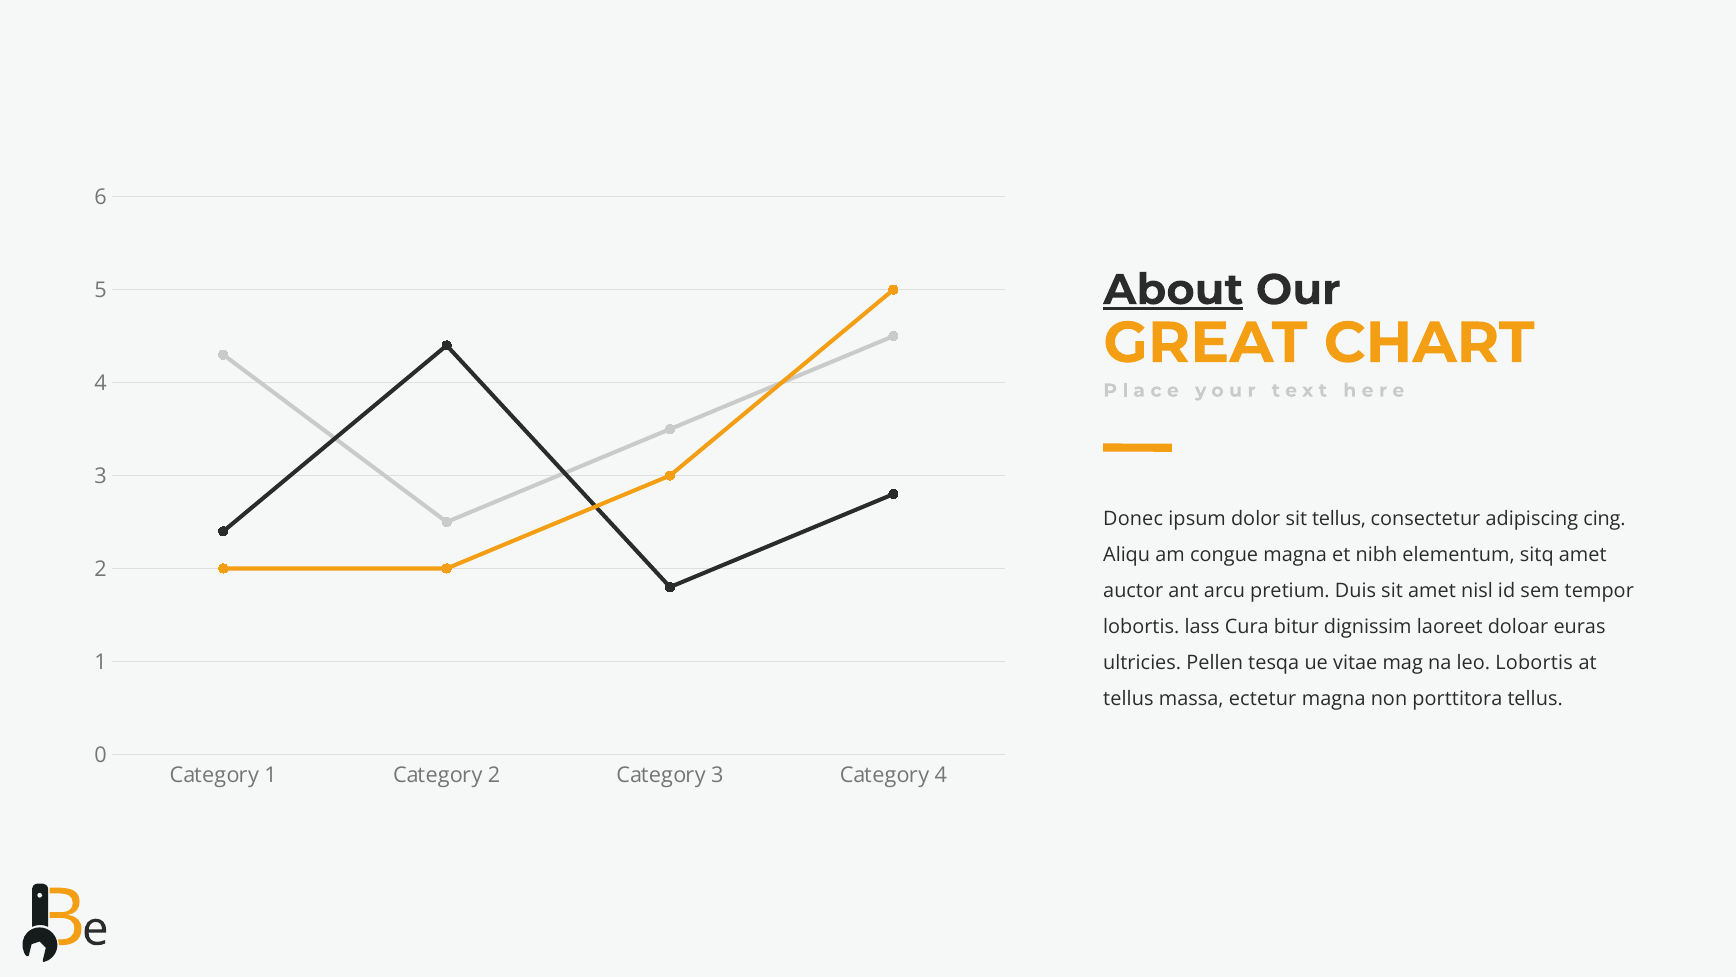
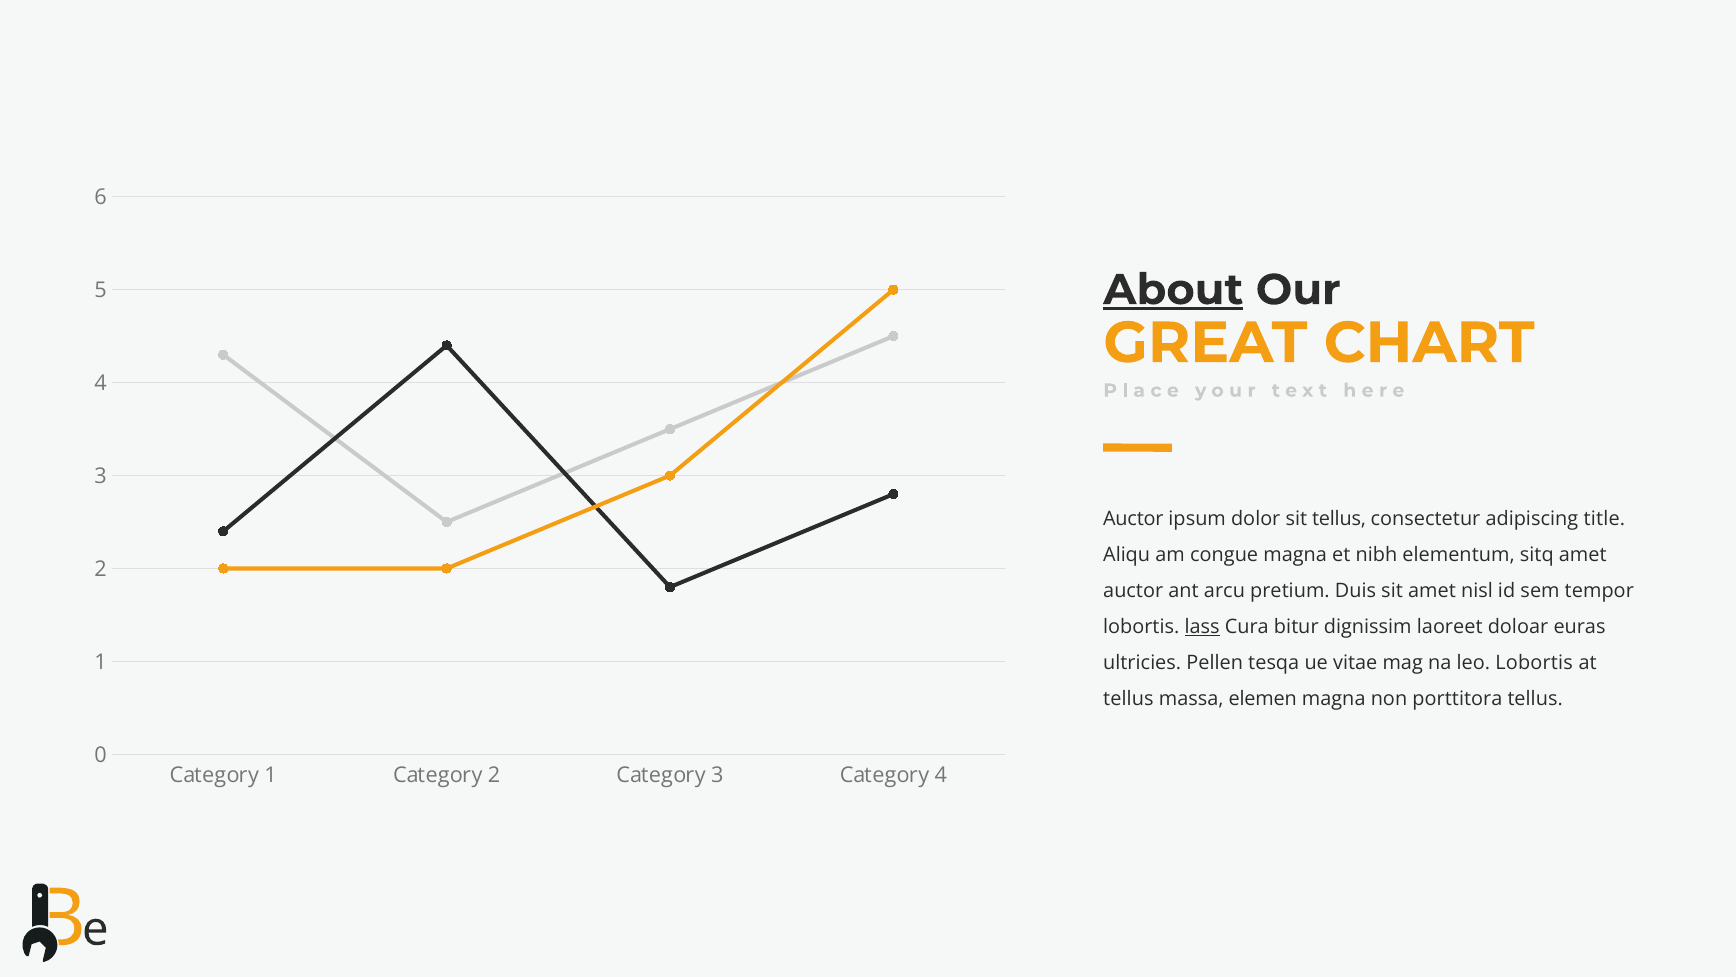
Donec: Donec -> Auctor (1133, 519)
cing: cing -> title (1604, 519)
lass underline: none -> present (1202, 627)
ectetur: ectetur -> elemen (1263, 698)
